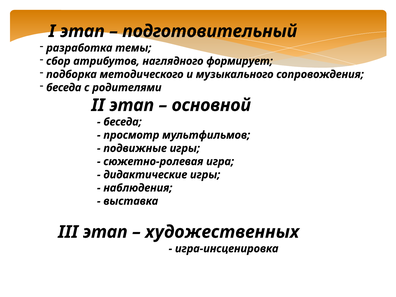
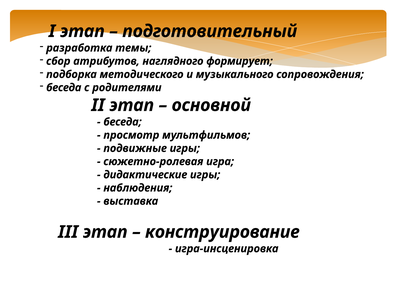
художественных: художественных -> конструирование (222, 232)
